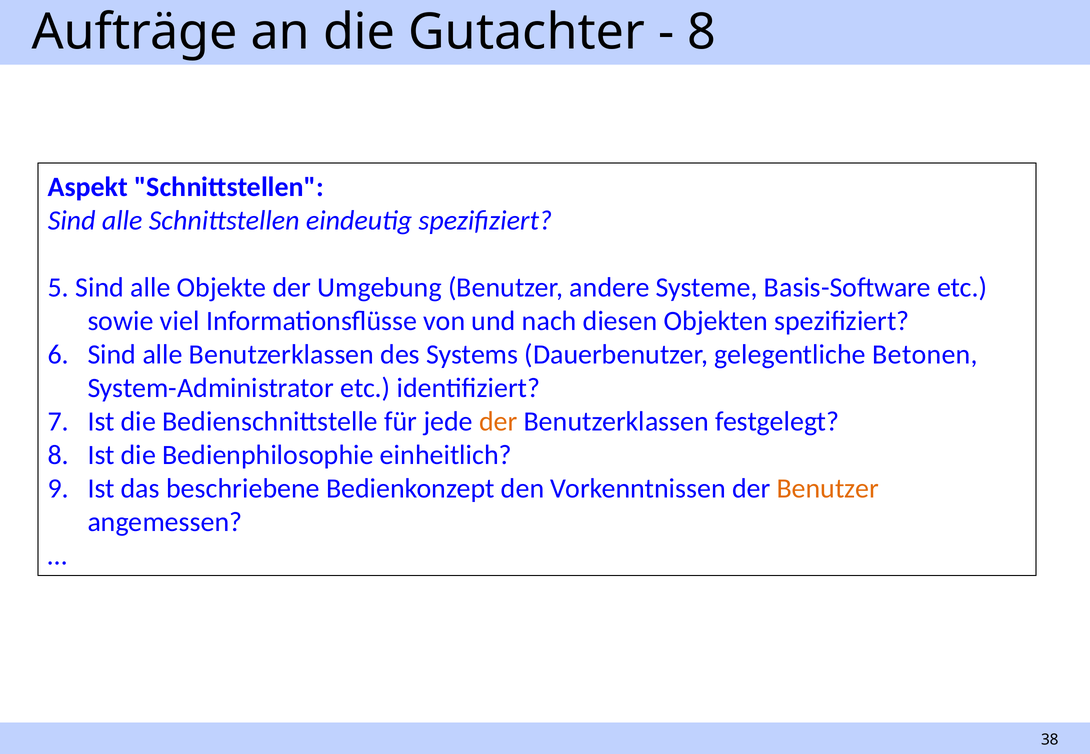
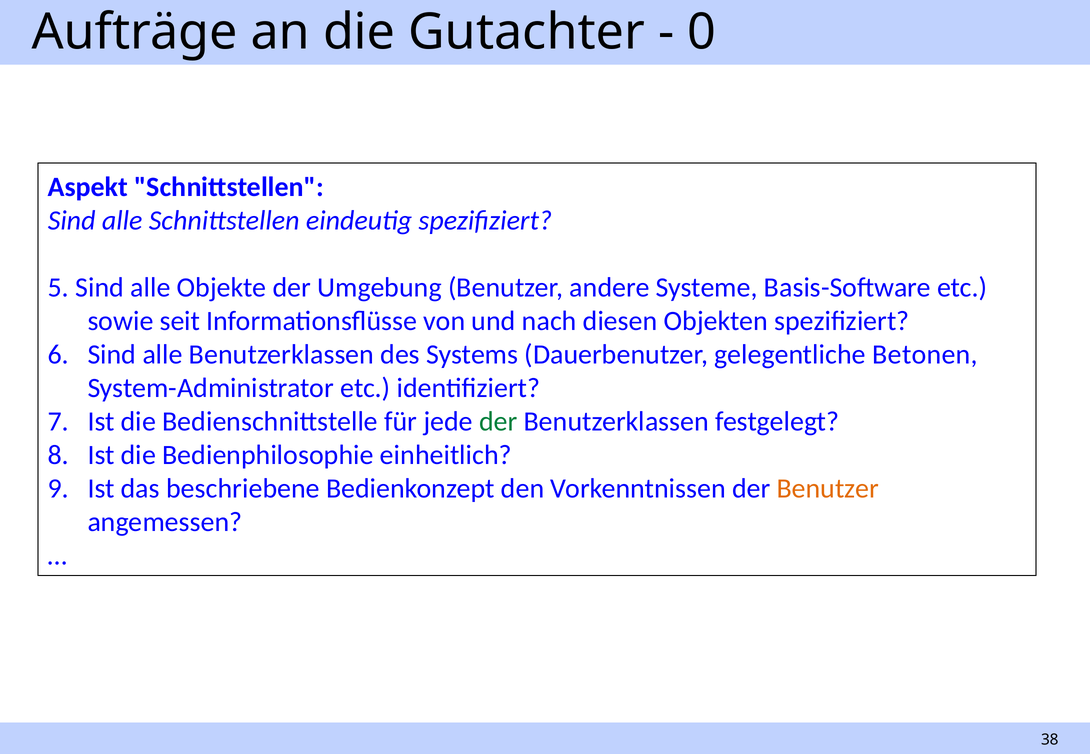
8: 8 -> 0 (702, 32)
viel: viel -> seit (180, 321)
der colour: orange -> green (498, 422)
